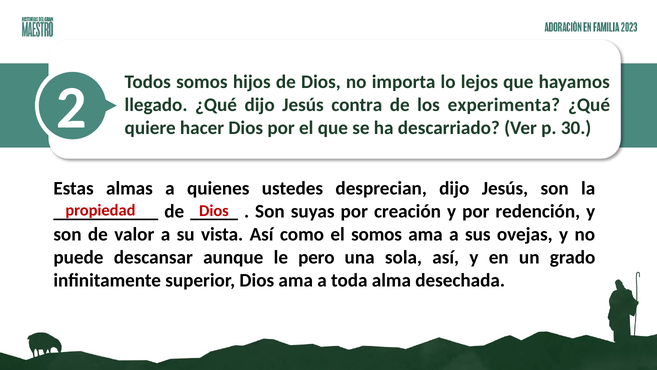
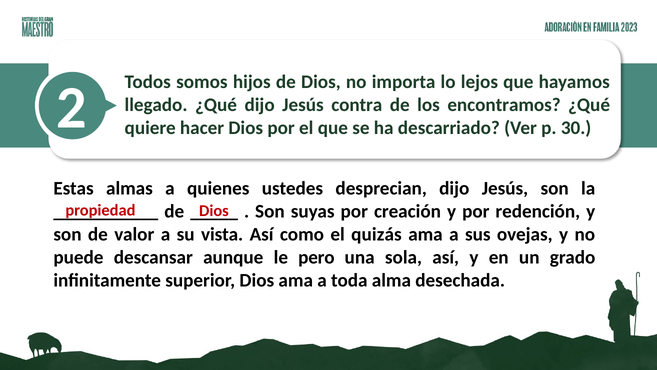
experimenta: experimenta -> encontramos (504, 105)
el somos: somos -> quizás (376, 234)
